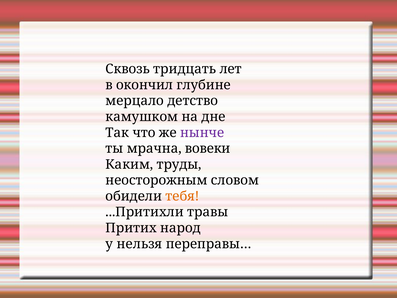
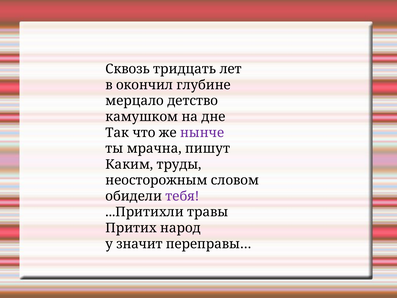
вовеки: вовеки -> пишут (208, 148)
тебя colour: orange -> purple (182, 196)
нельзя: нельзя -> значит (140, 244)
